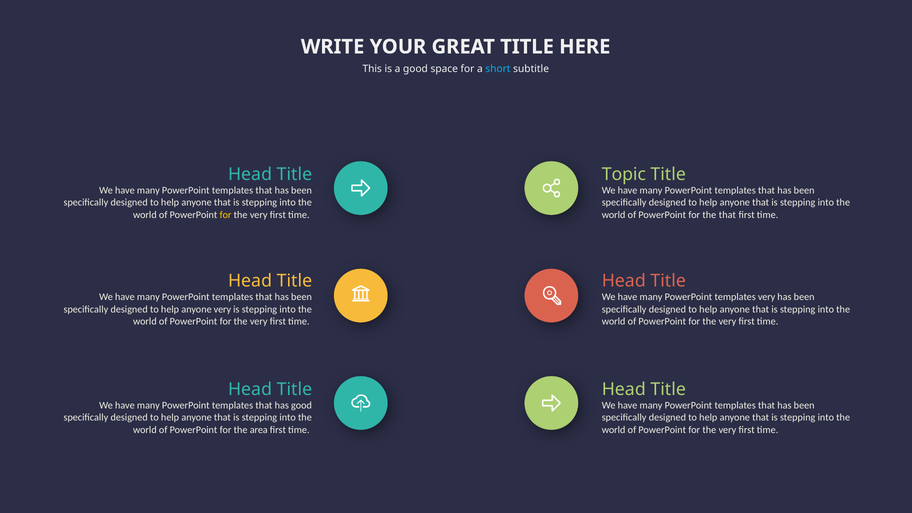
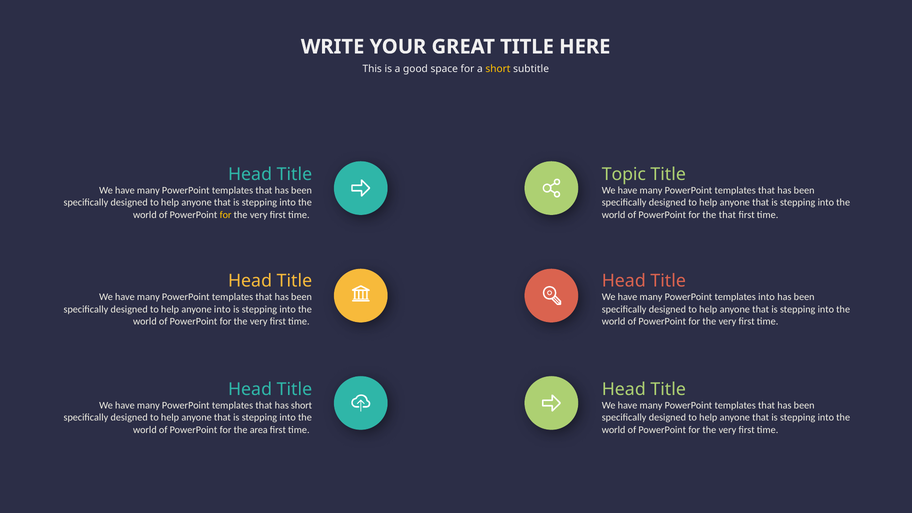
short colour: light blue -> yellow (498, 69)
templates very: very -> into (766, 297)
anyone very: very -> into (222, 309)
has good: good -> short (302, 405)
